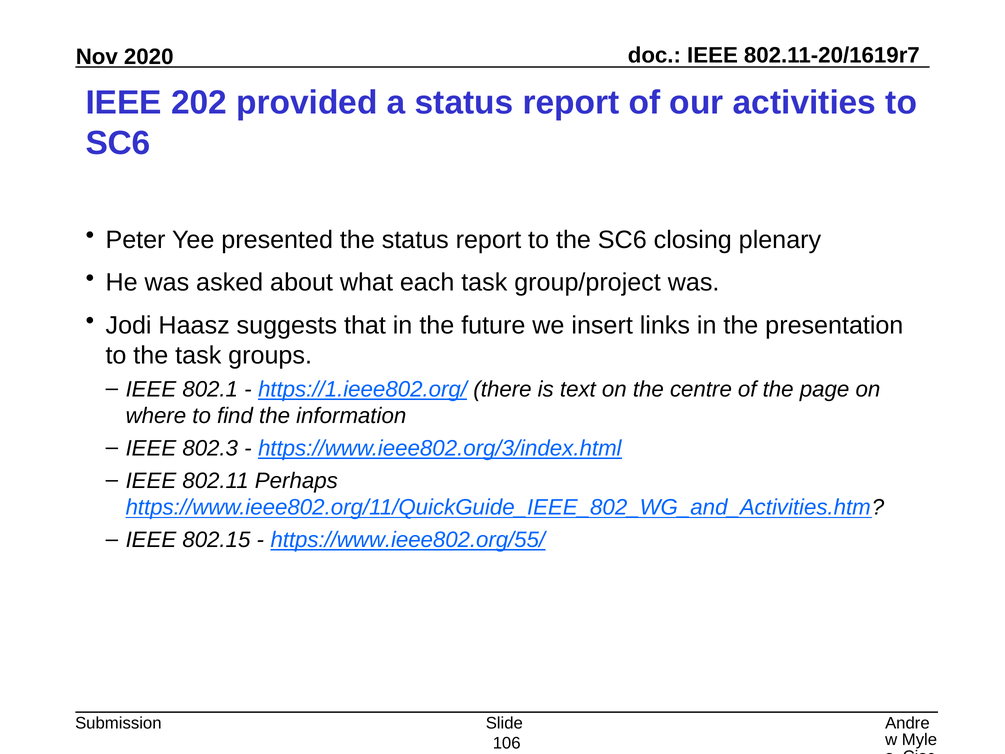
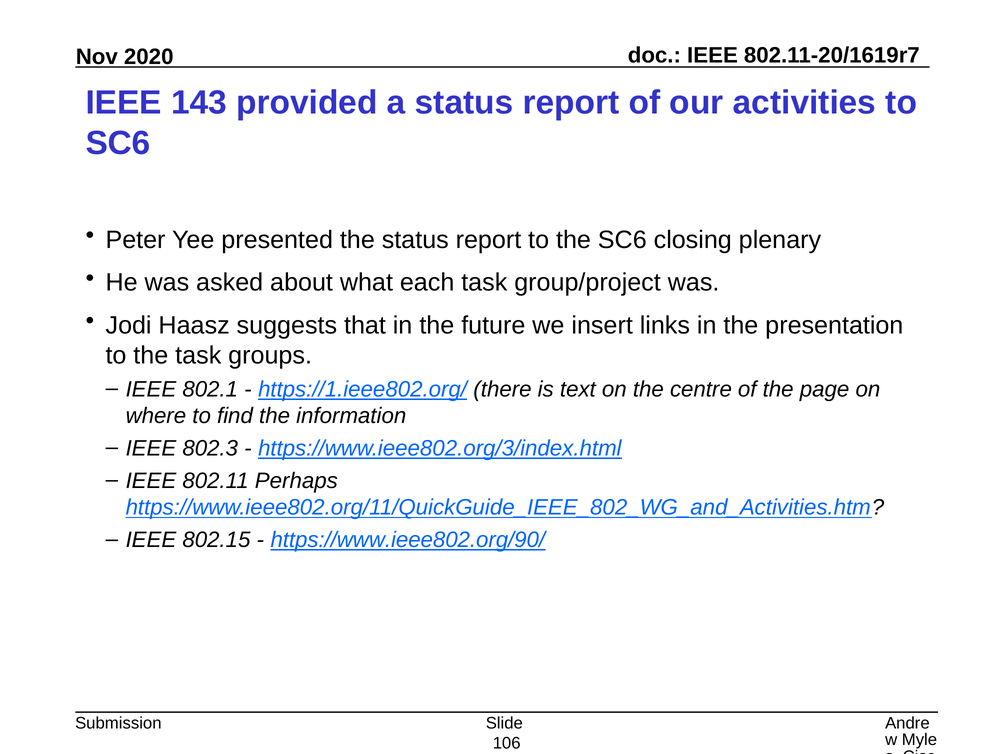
202: 202 -> 143 (199, 103)
https://www.ieee802.org/55/: https://www.ieee802.org/55/ -> https://www.ieee802.org/90/ (408, 540)
